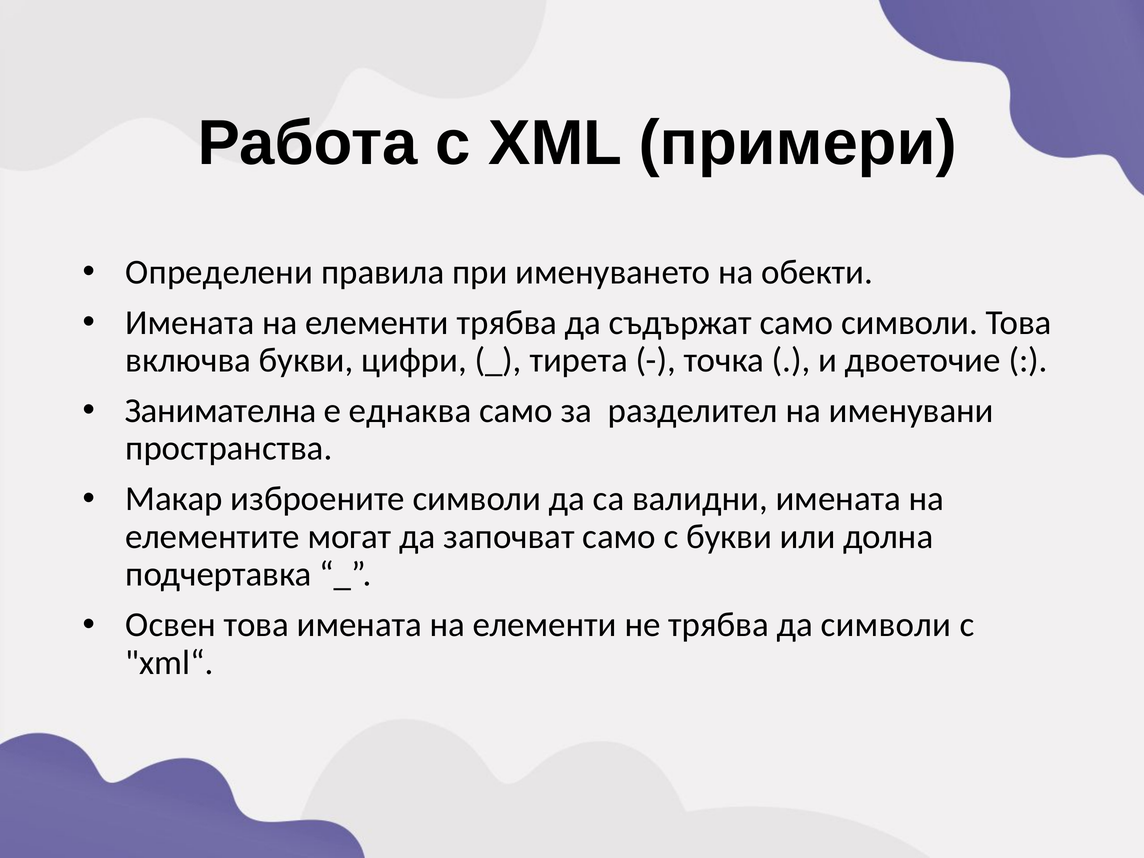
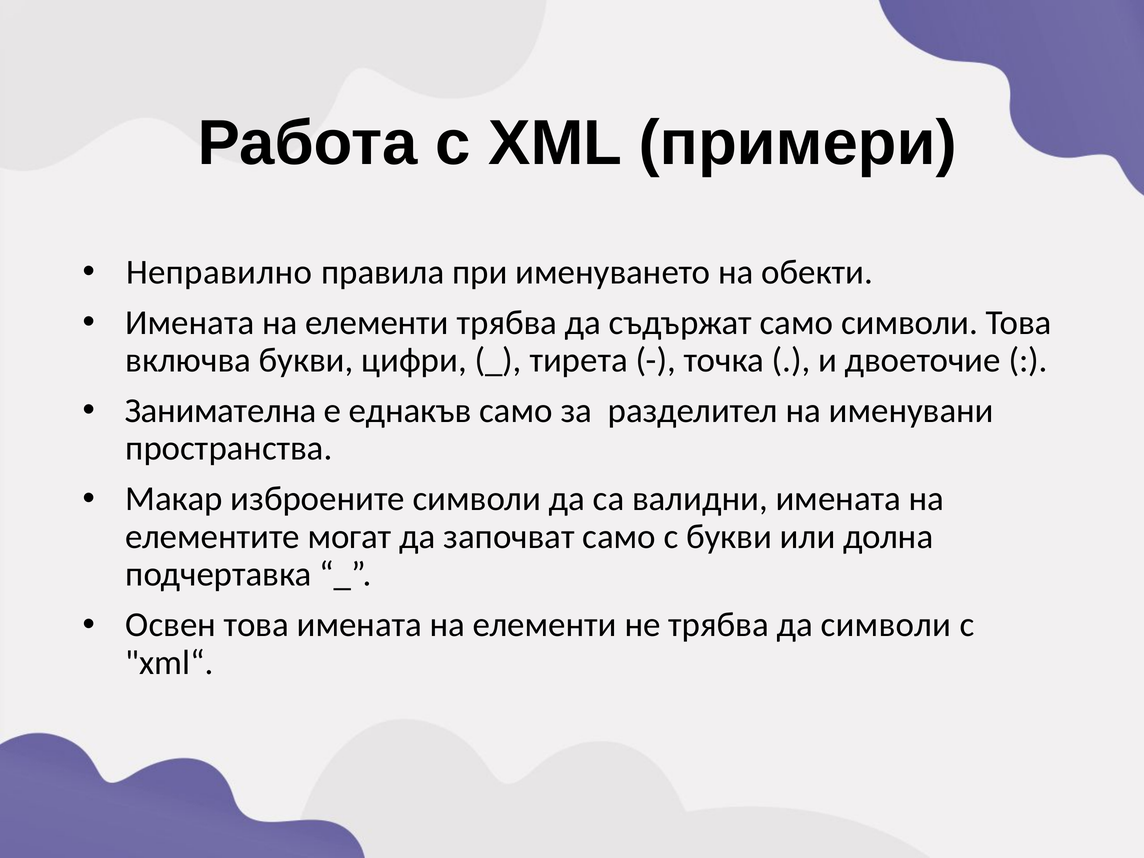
Определени: Определени -> Неправилно (219, 272)
еднаквa: еднаквa -> еднакъв (410, 411)
